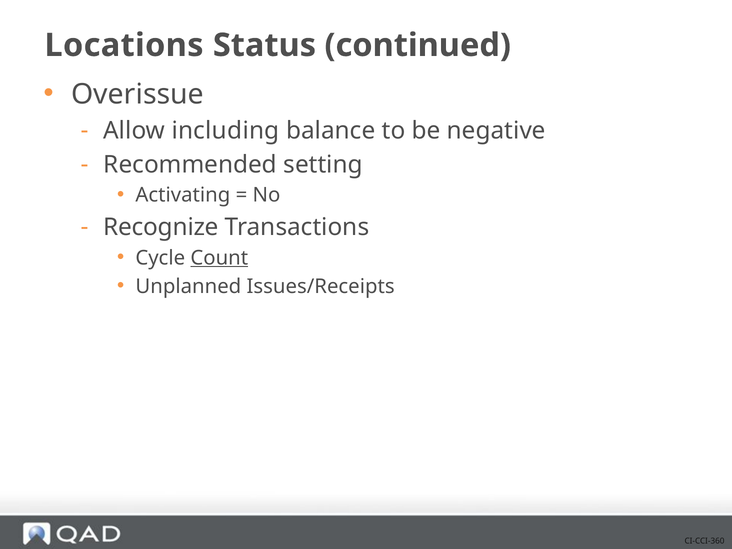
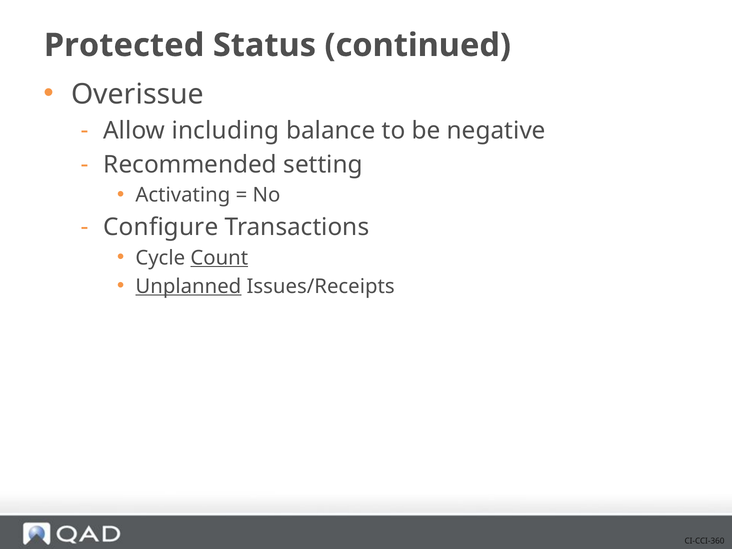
Locations: Locations -> Protected (124, 45)
Recognize: Recognize -> Configure (161, 227)
Unplanned underline: none -> present (188, 286)
